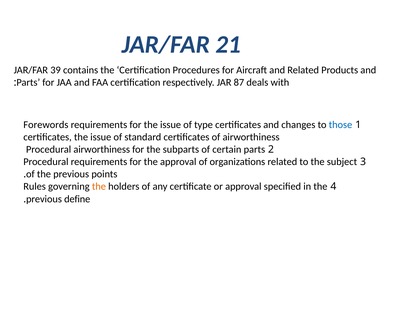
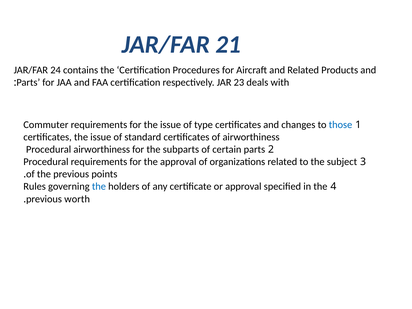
39: 39 -> 24 (56, 70)
87: 87 -> 23 (239, 82)
Forewords: Forewords -> Commuter (46, 125)
the colour: orange -> blue (99, 187)
define: define -> worth (77, 199)
